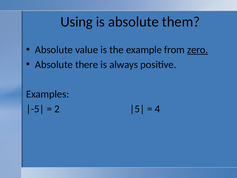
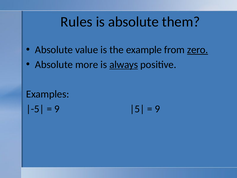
Using: Using -> Rules (76, 22)
there: there -> more (87, 64)
always underline: none -> present (124, 64)
2: 2 -> 9 (57, 109)
4: 4 -> 9 (157, 109)
